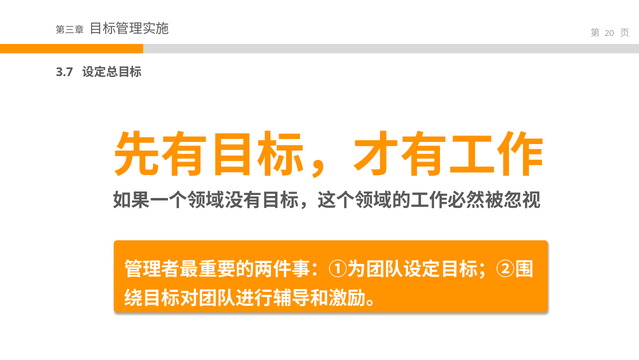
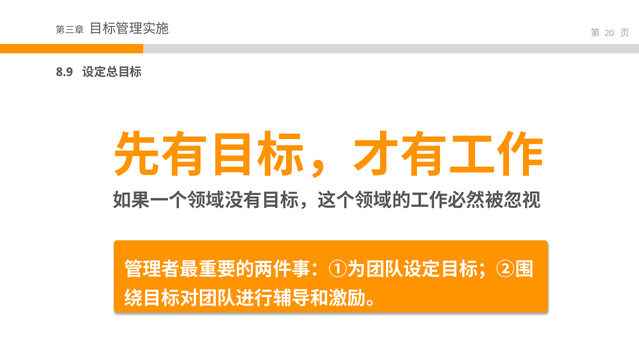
3.7: 3.7 -> 8.9 (64, 72)
